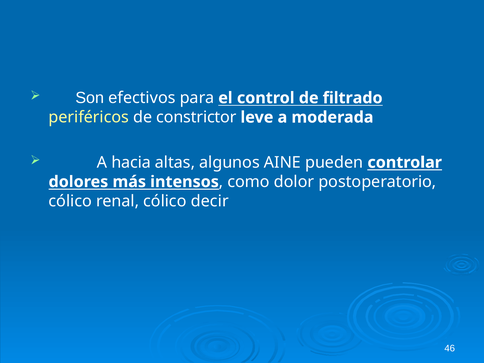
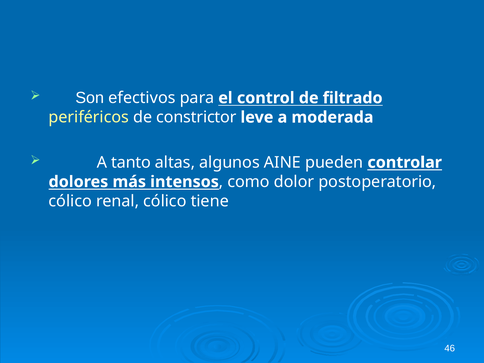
hacia: hacia -> tanto (131, 162)
decir: decir -> tiene (210, 201)
